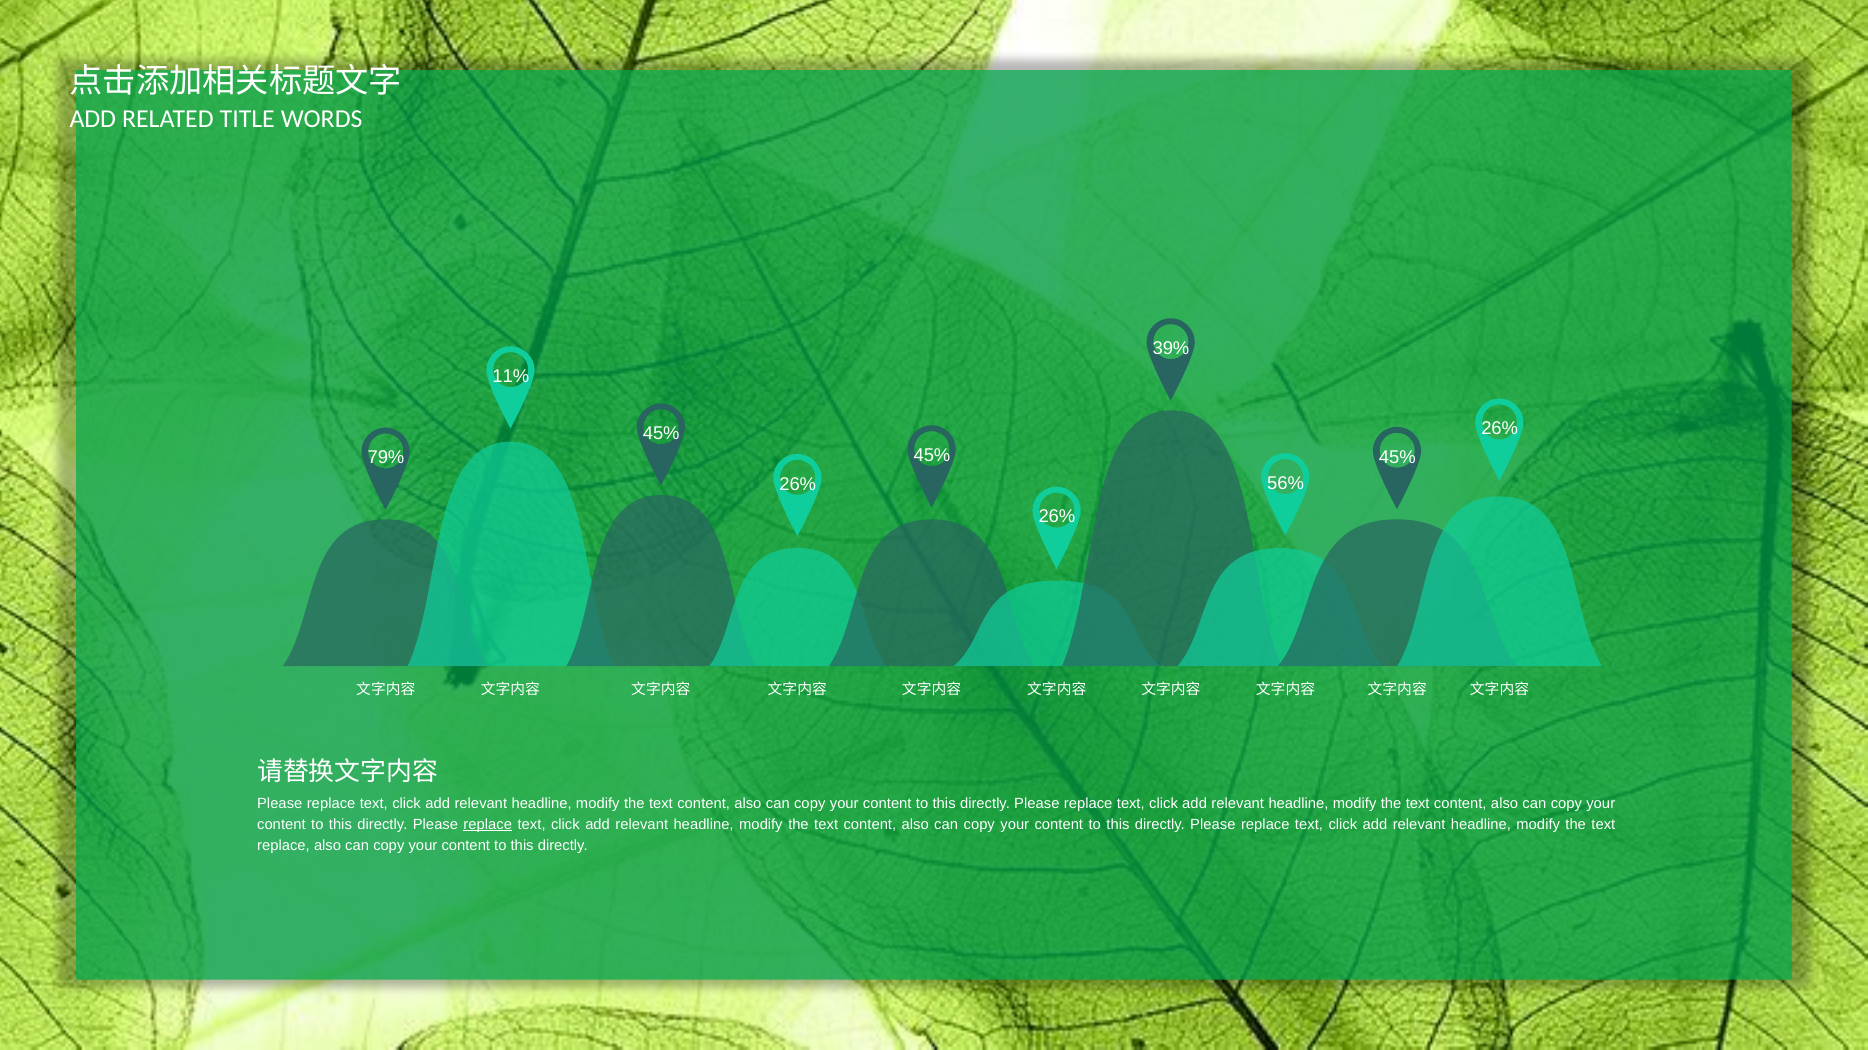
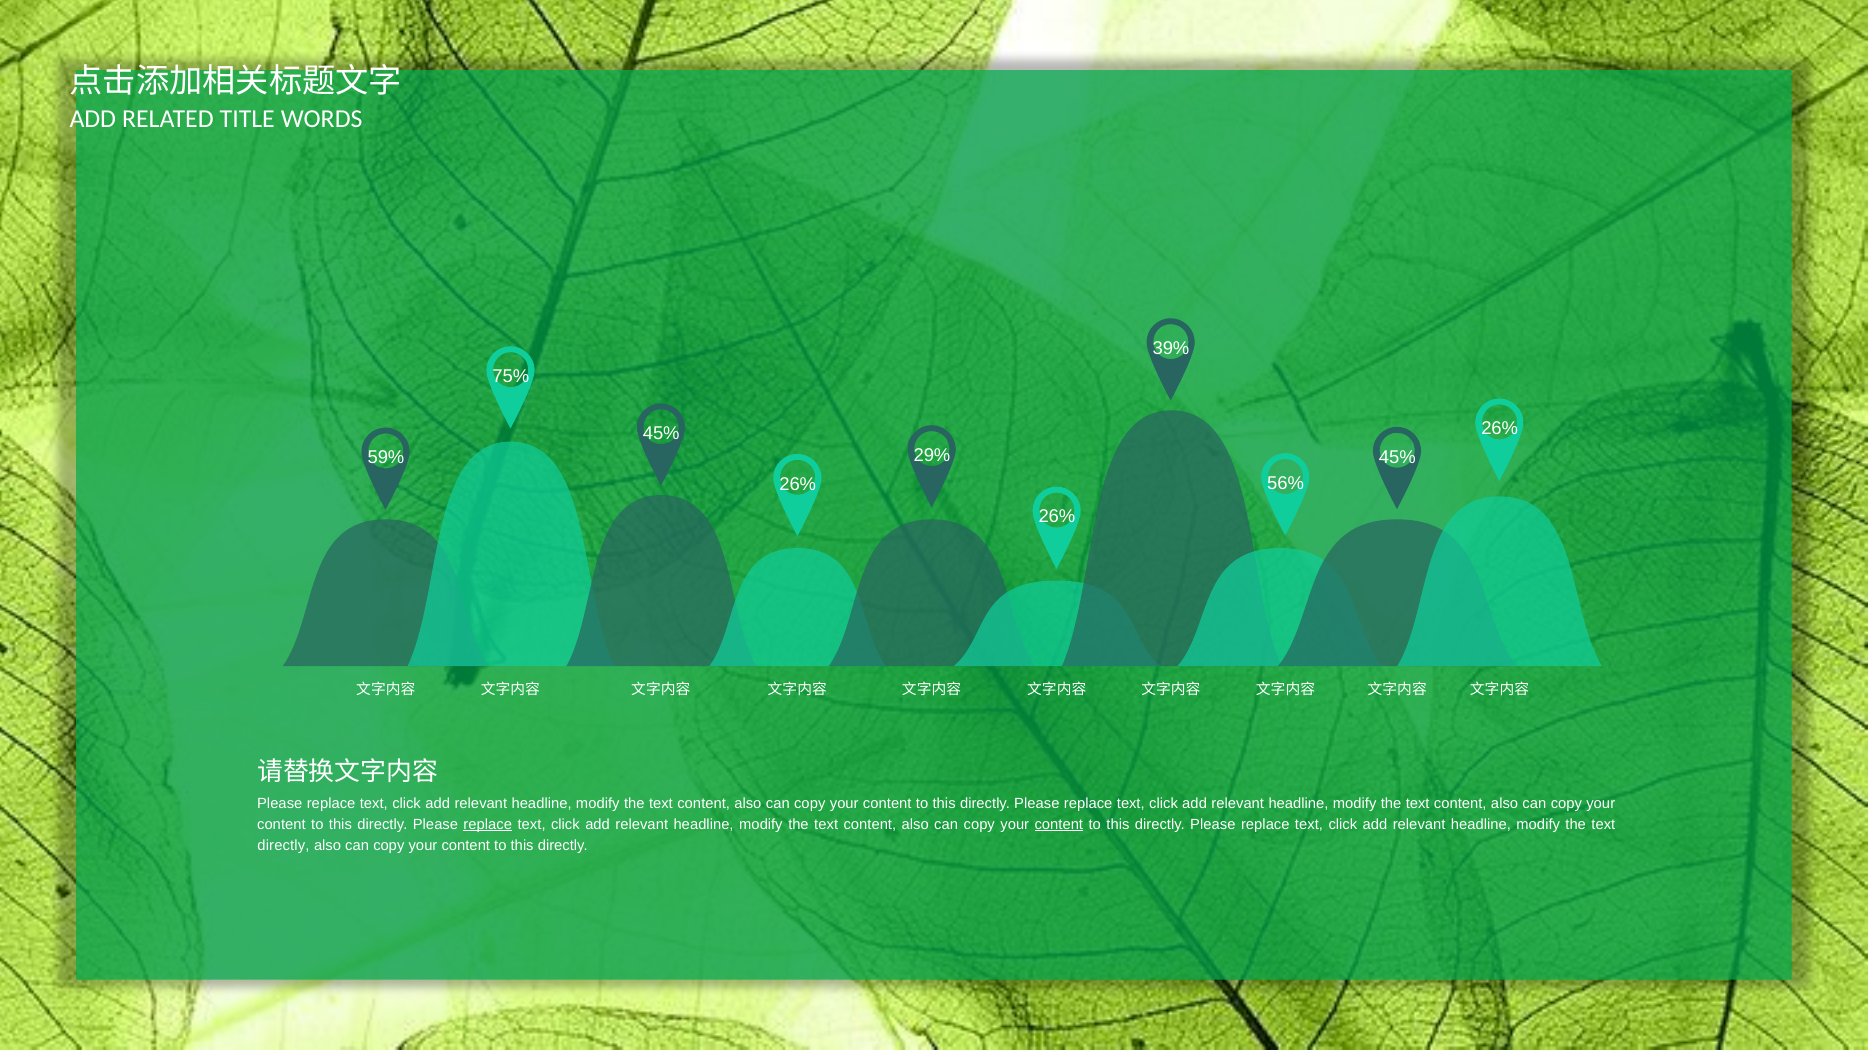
11%: 11% -> 75% (511, 377)
45%: 45% -> 29% (932, 456)
79%: 79% -> 59% (386, 458)
content underline: none -> present (1059, 825)
replace: replace -> directly (283, 846)
